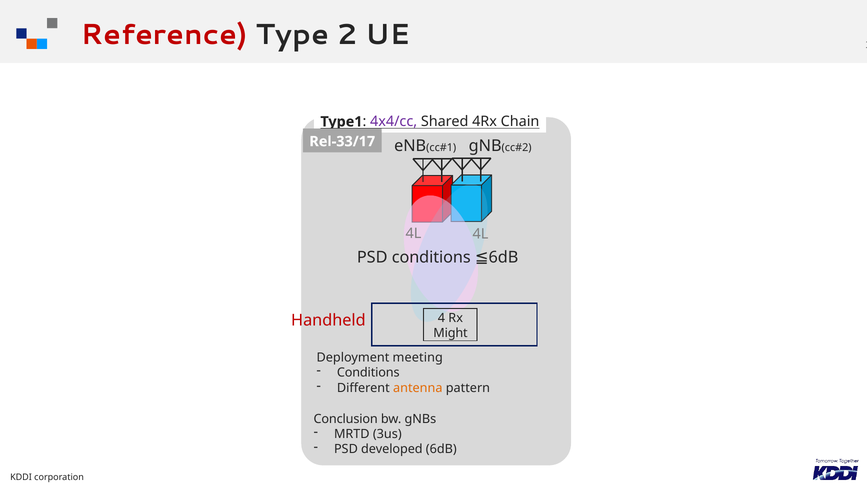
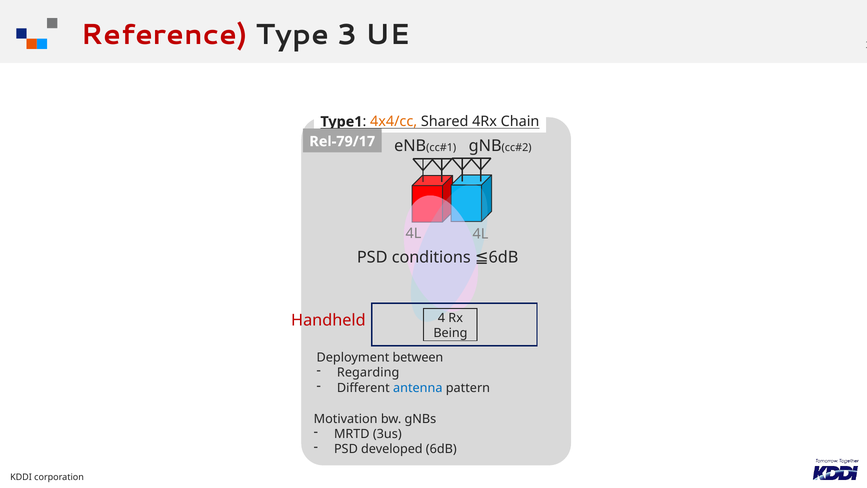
2: 2 -> 3 (347, 35)
4x4/cc colour: purple -> orange (394, 122)
Rel-33/17: Rel-33/17 -> Rel-79/17 (342, 141)
Might: Might -> Being (450, 333)
meeting: meeting -> between (418, 357)
Conditions: Conditions -> Regarding (368, 373)
antenna colour: orange -> blue (418, 388)
Conclusion: Conclusion -> Motivation (346, 419)
